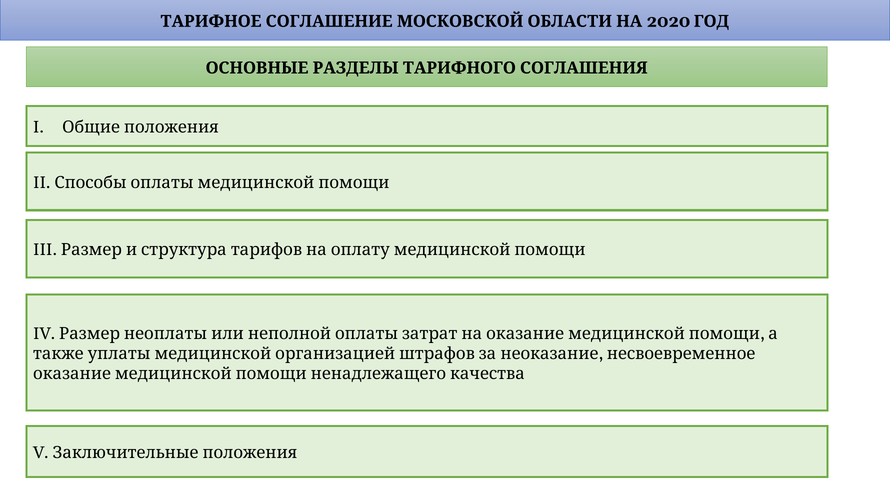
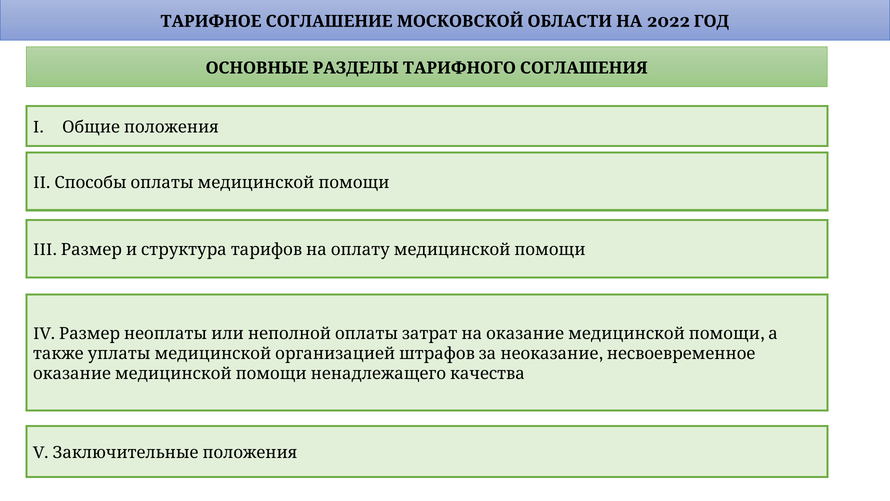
2020: 2020 -> 2022 (668, 21)
